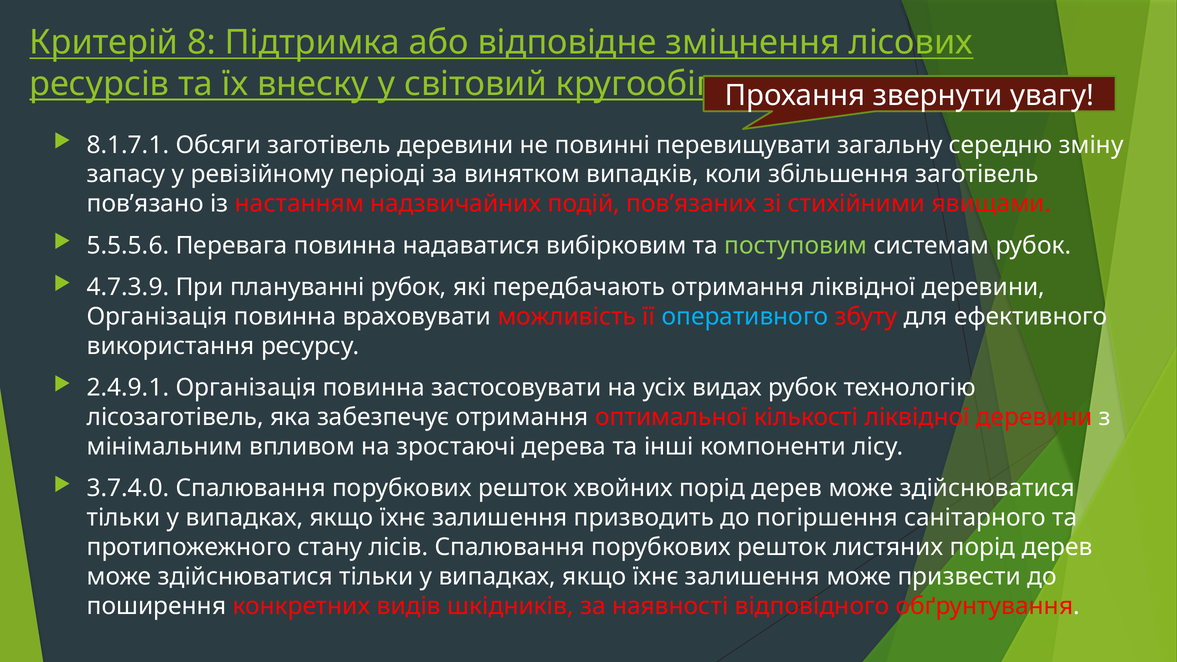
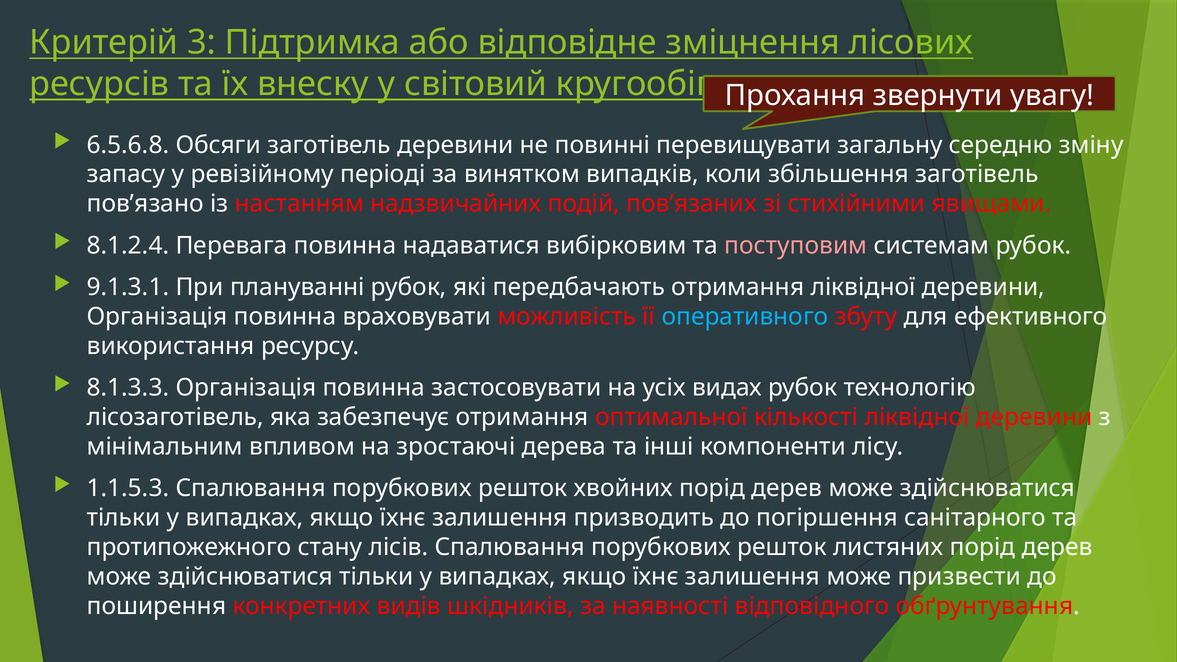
8: 8 -> 3 (202, 43)
8.1.7.1: 8.1.7.1 -> 6.5.6.8 (128, 145)
5.5.5.6: 5.5.5.6 -> 8.1.2.4 (128, 246)
поступовим colour: light green -> pink (796, 246)
4.7.3.9: 4.7.3.9 -> 9.1.3.1 (128, 287)
2.4.9.1: 2.4.9.1 -> 8.1.3.3 (128, 388)
3.7.4.0: 3.7.4.0 -> 1.1.5.3 (128, 488)
